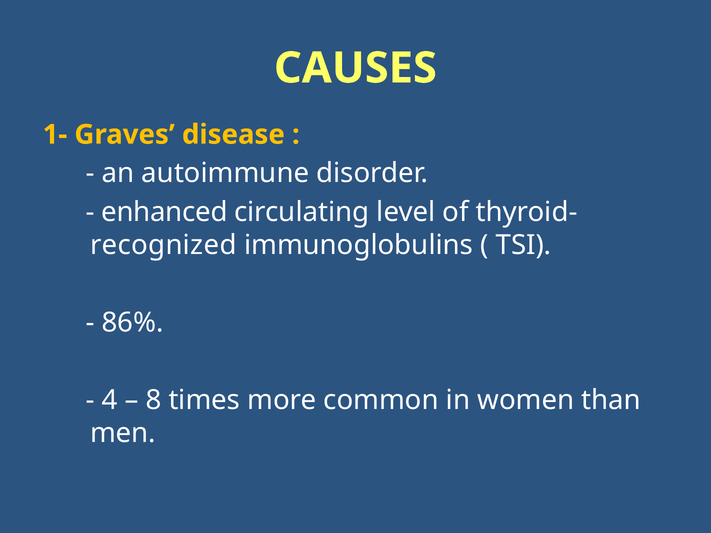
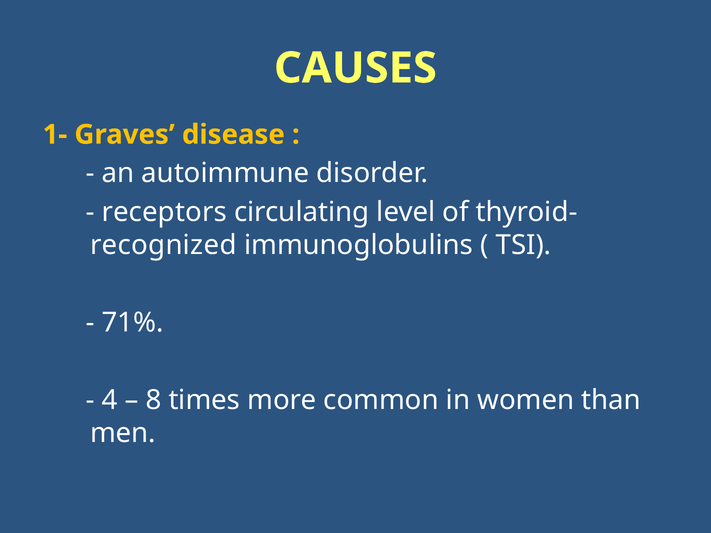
enhanced: enhanced -> receptors (164, 212)
86%: 86% -> 71% (133, 323)
